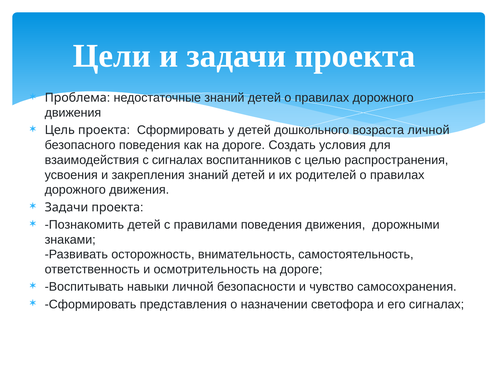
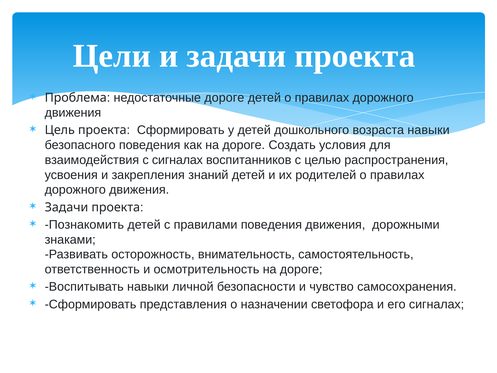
недостаточные знаний: знаний -> дороге (224, 98)
возраста личной: личной -> навыки (429, 130)
